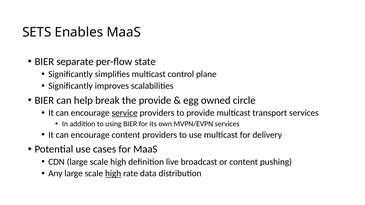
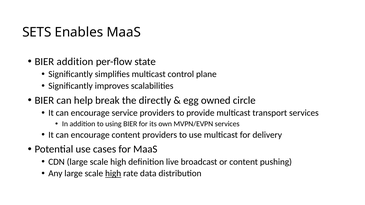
BIER separate: separate -> addition (75, 62)
the provide: provide -> directly (155, 101)
service underline: present -> none (125, 113)
